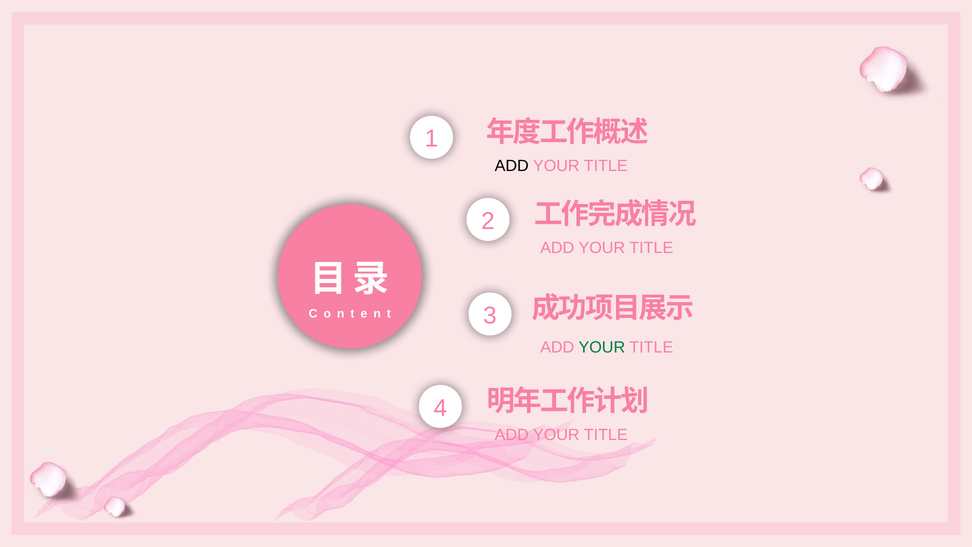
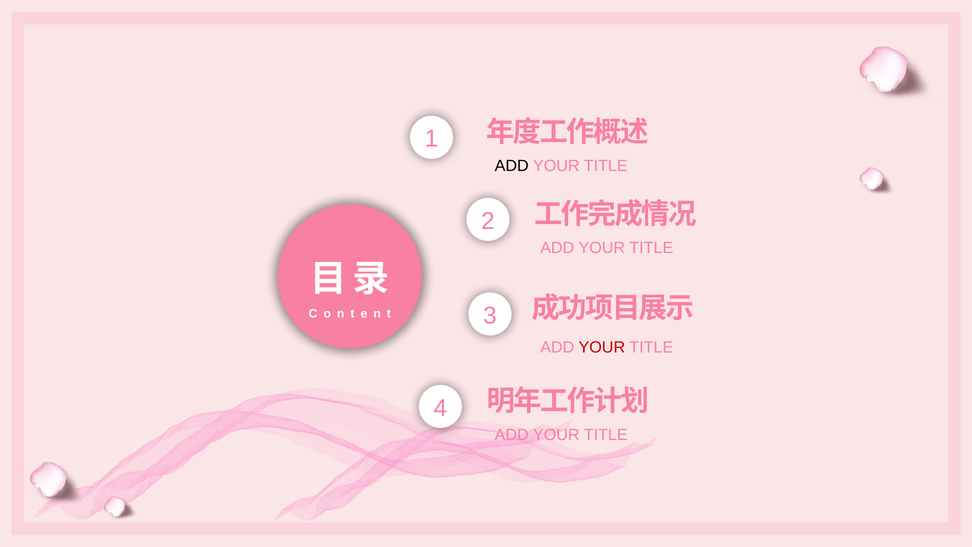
YOUR colour: green -> red (602, 347)
